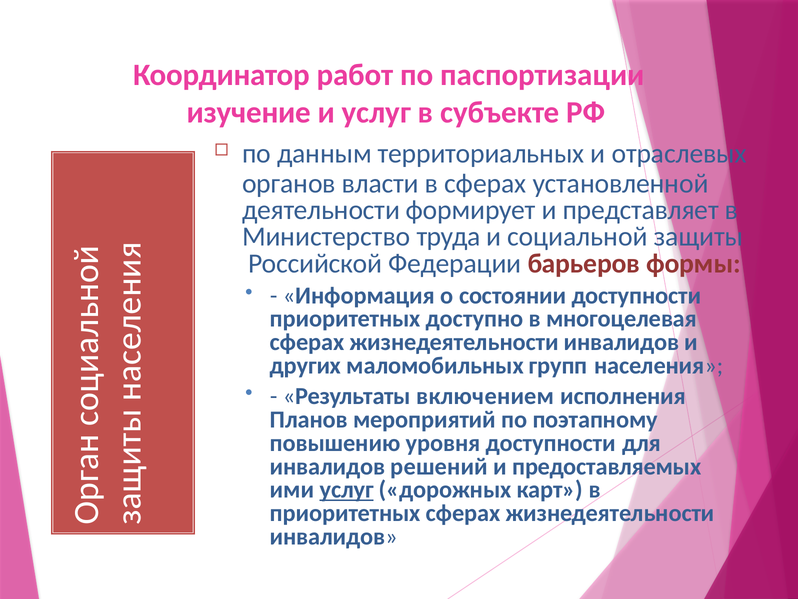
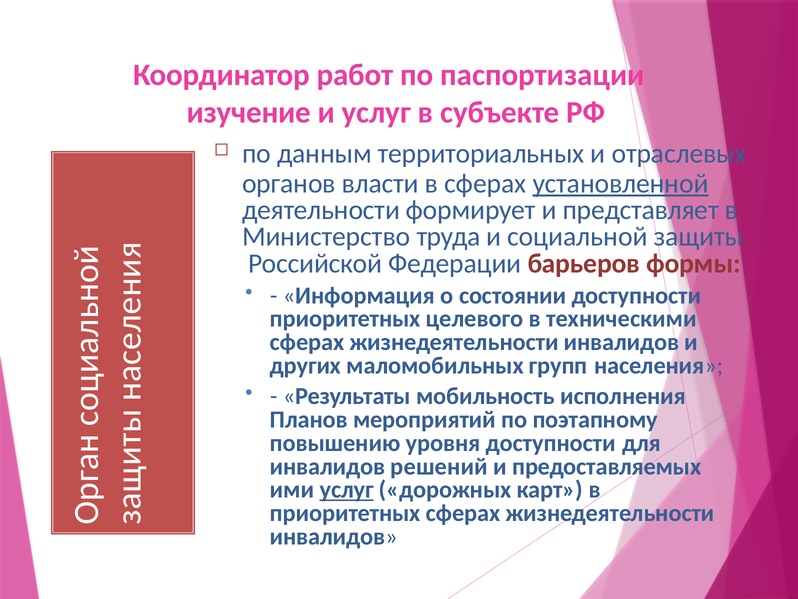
установленной underline: none -> present (621, 183)
доступно: доступно -> целевого (475, 319)
многоцелевая: многоцелевая -> техническими (621, 319)
включением: включением -> мобильность (485, 396)
